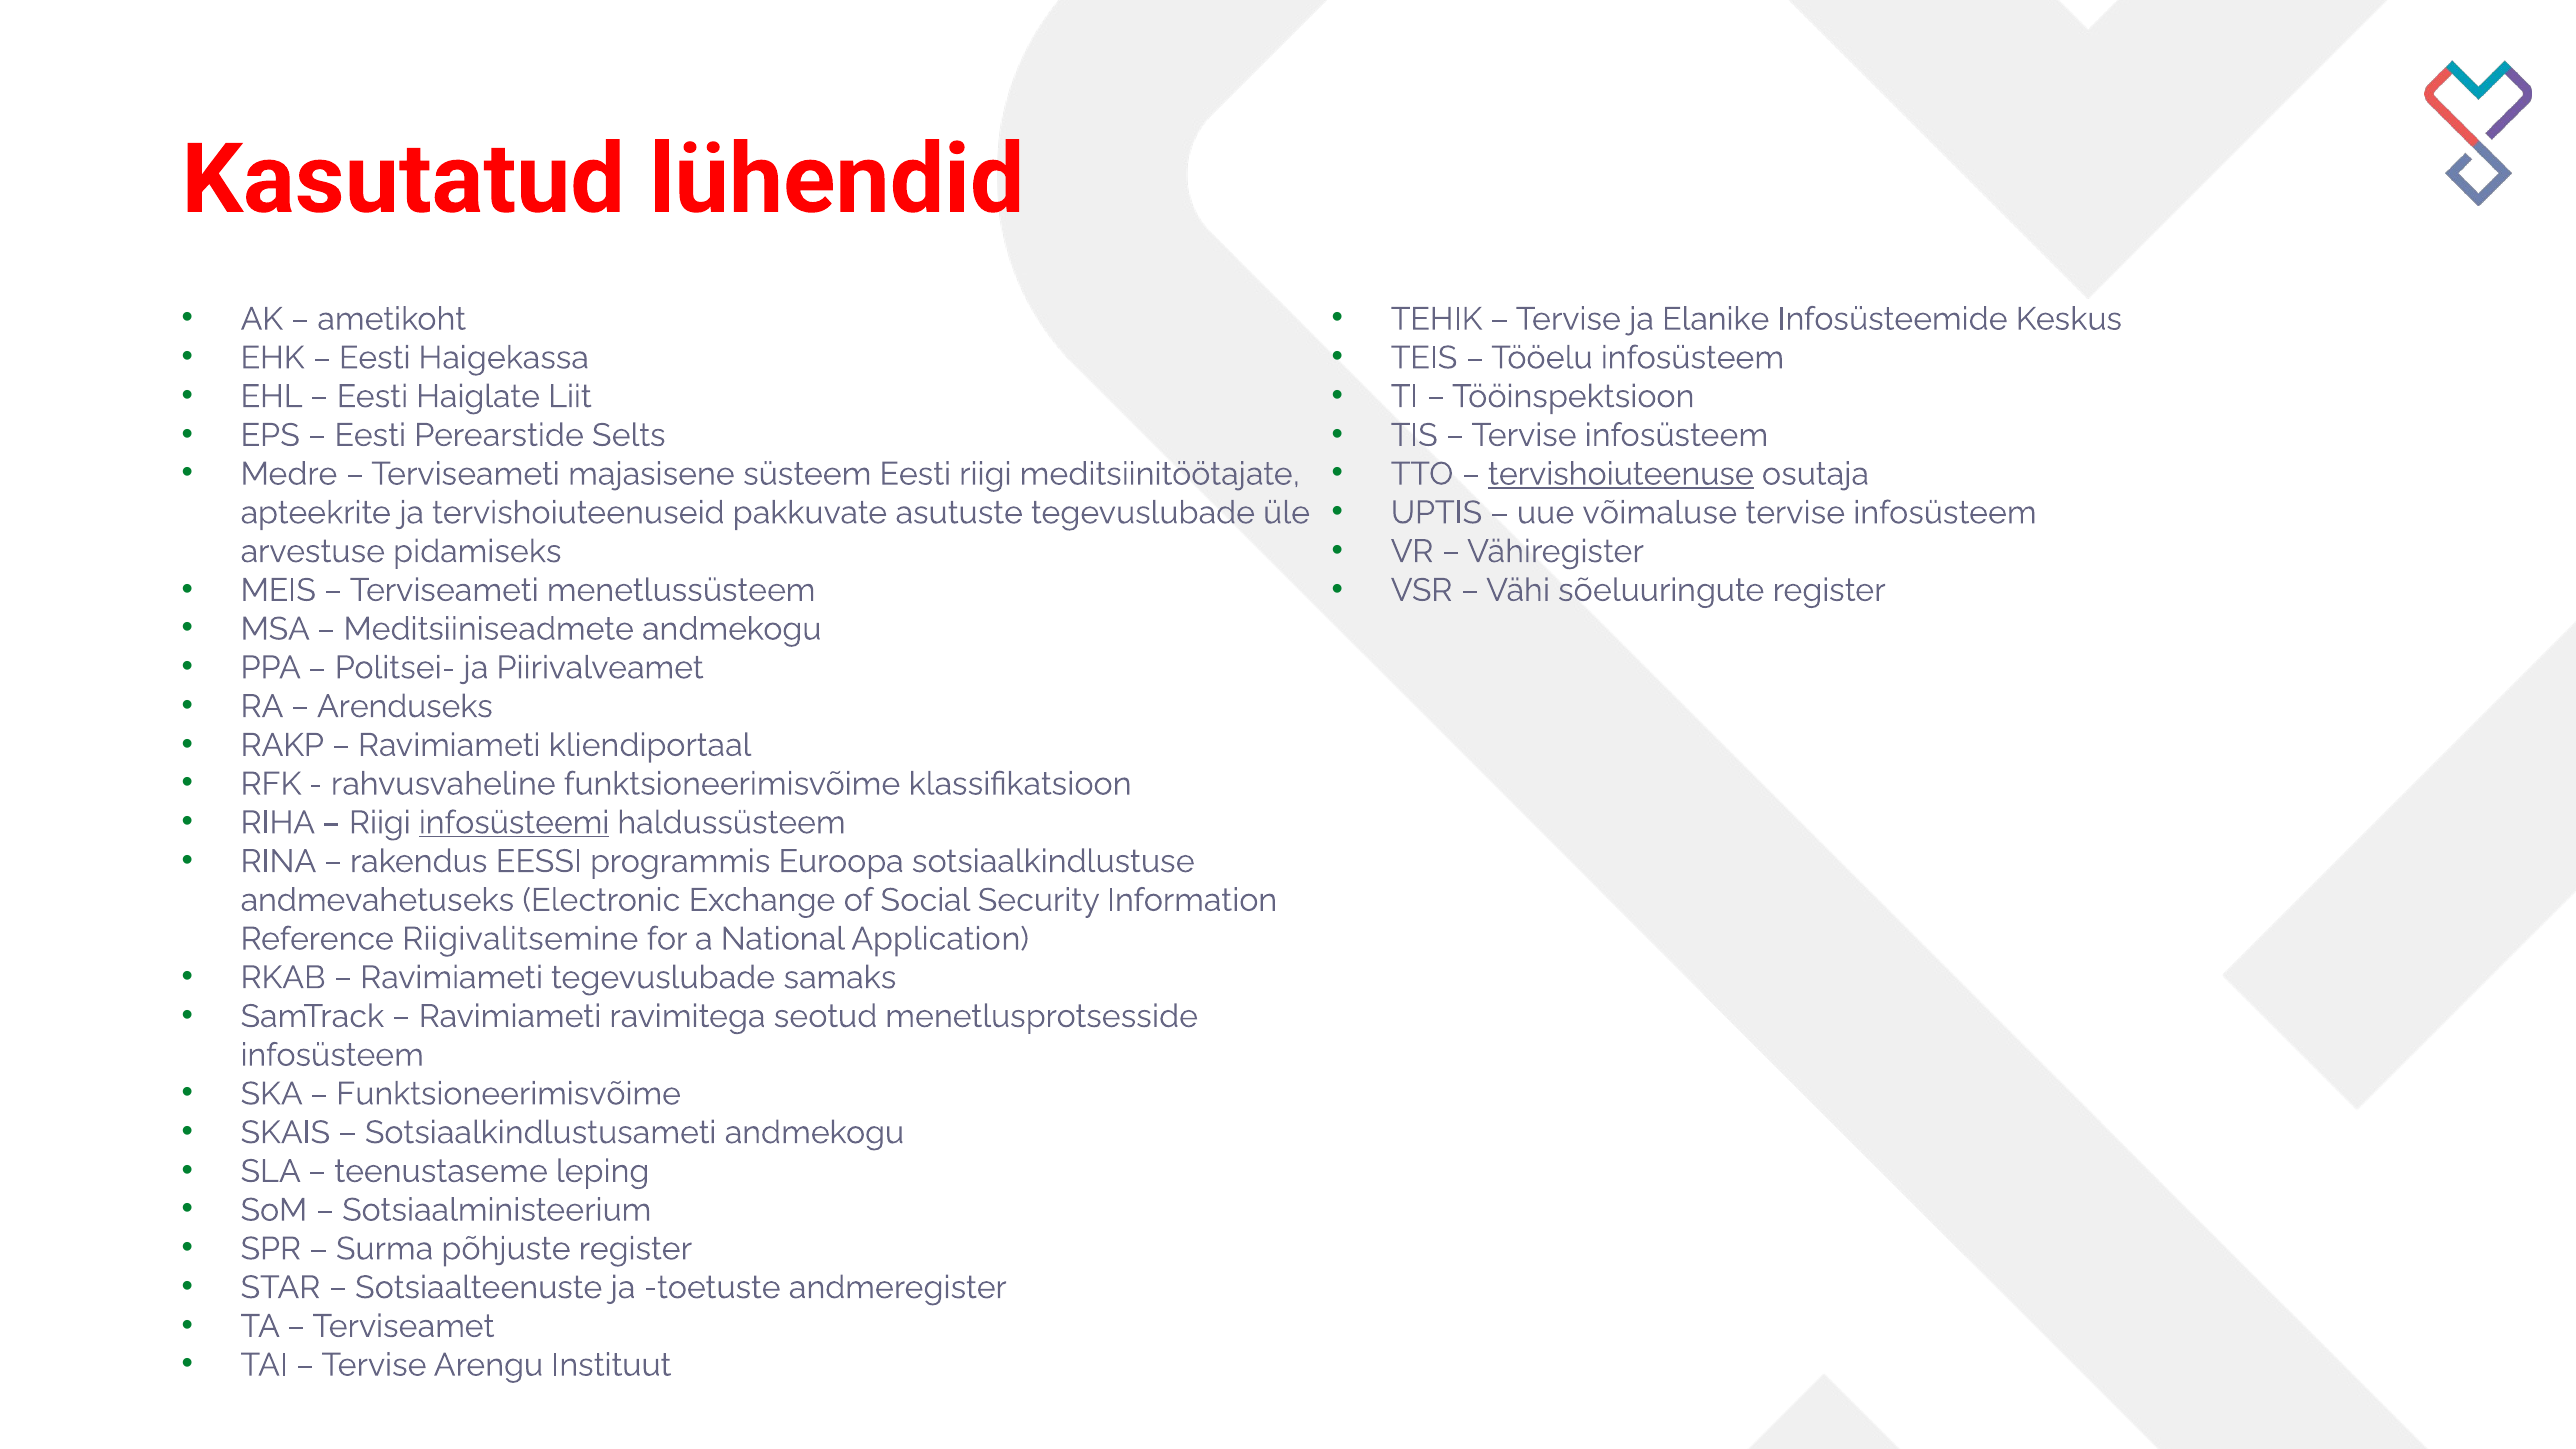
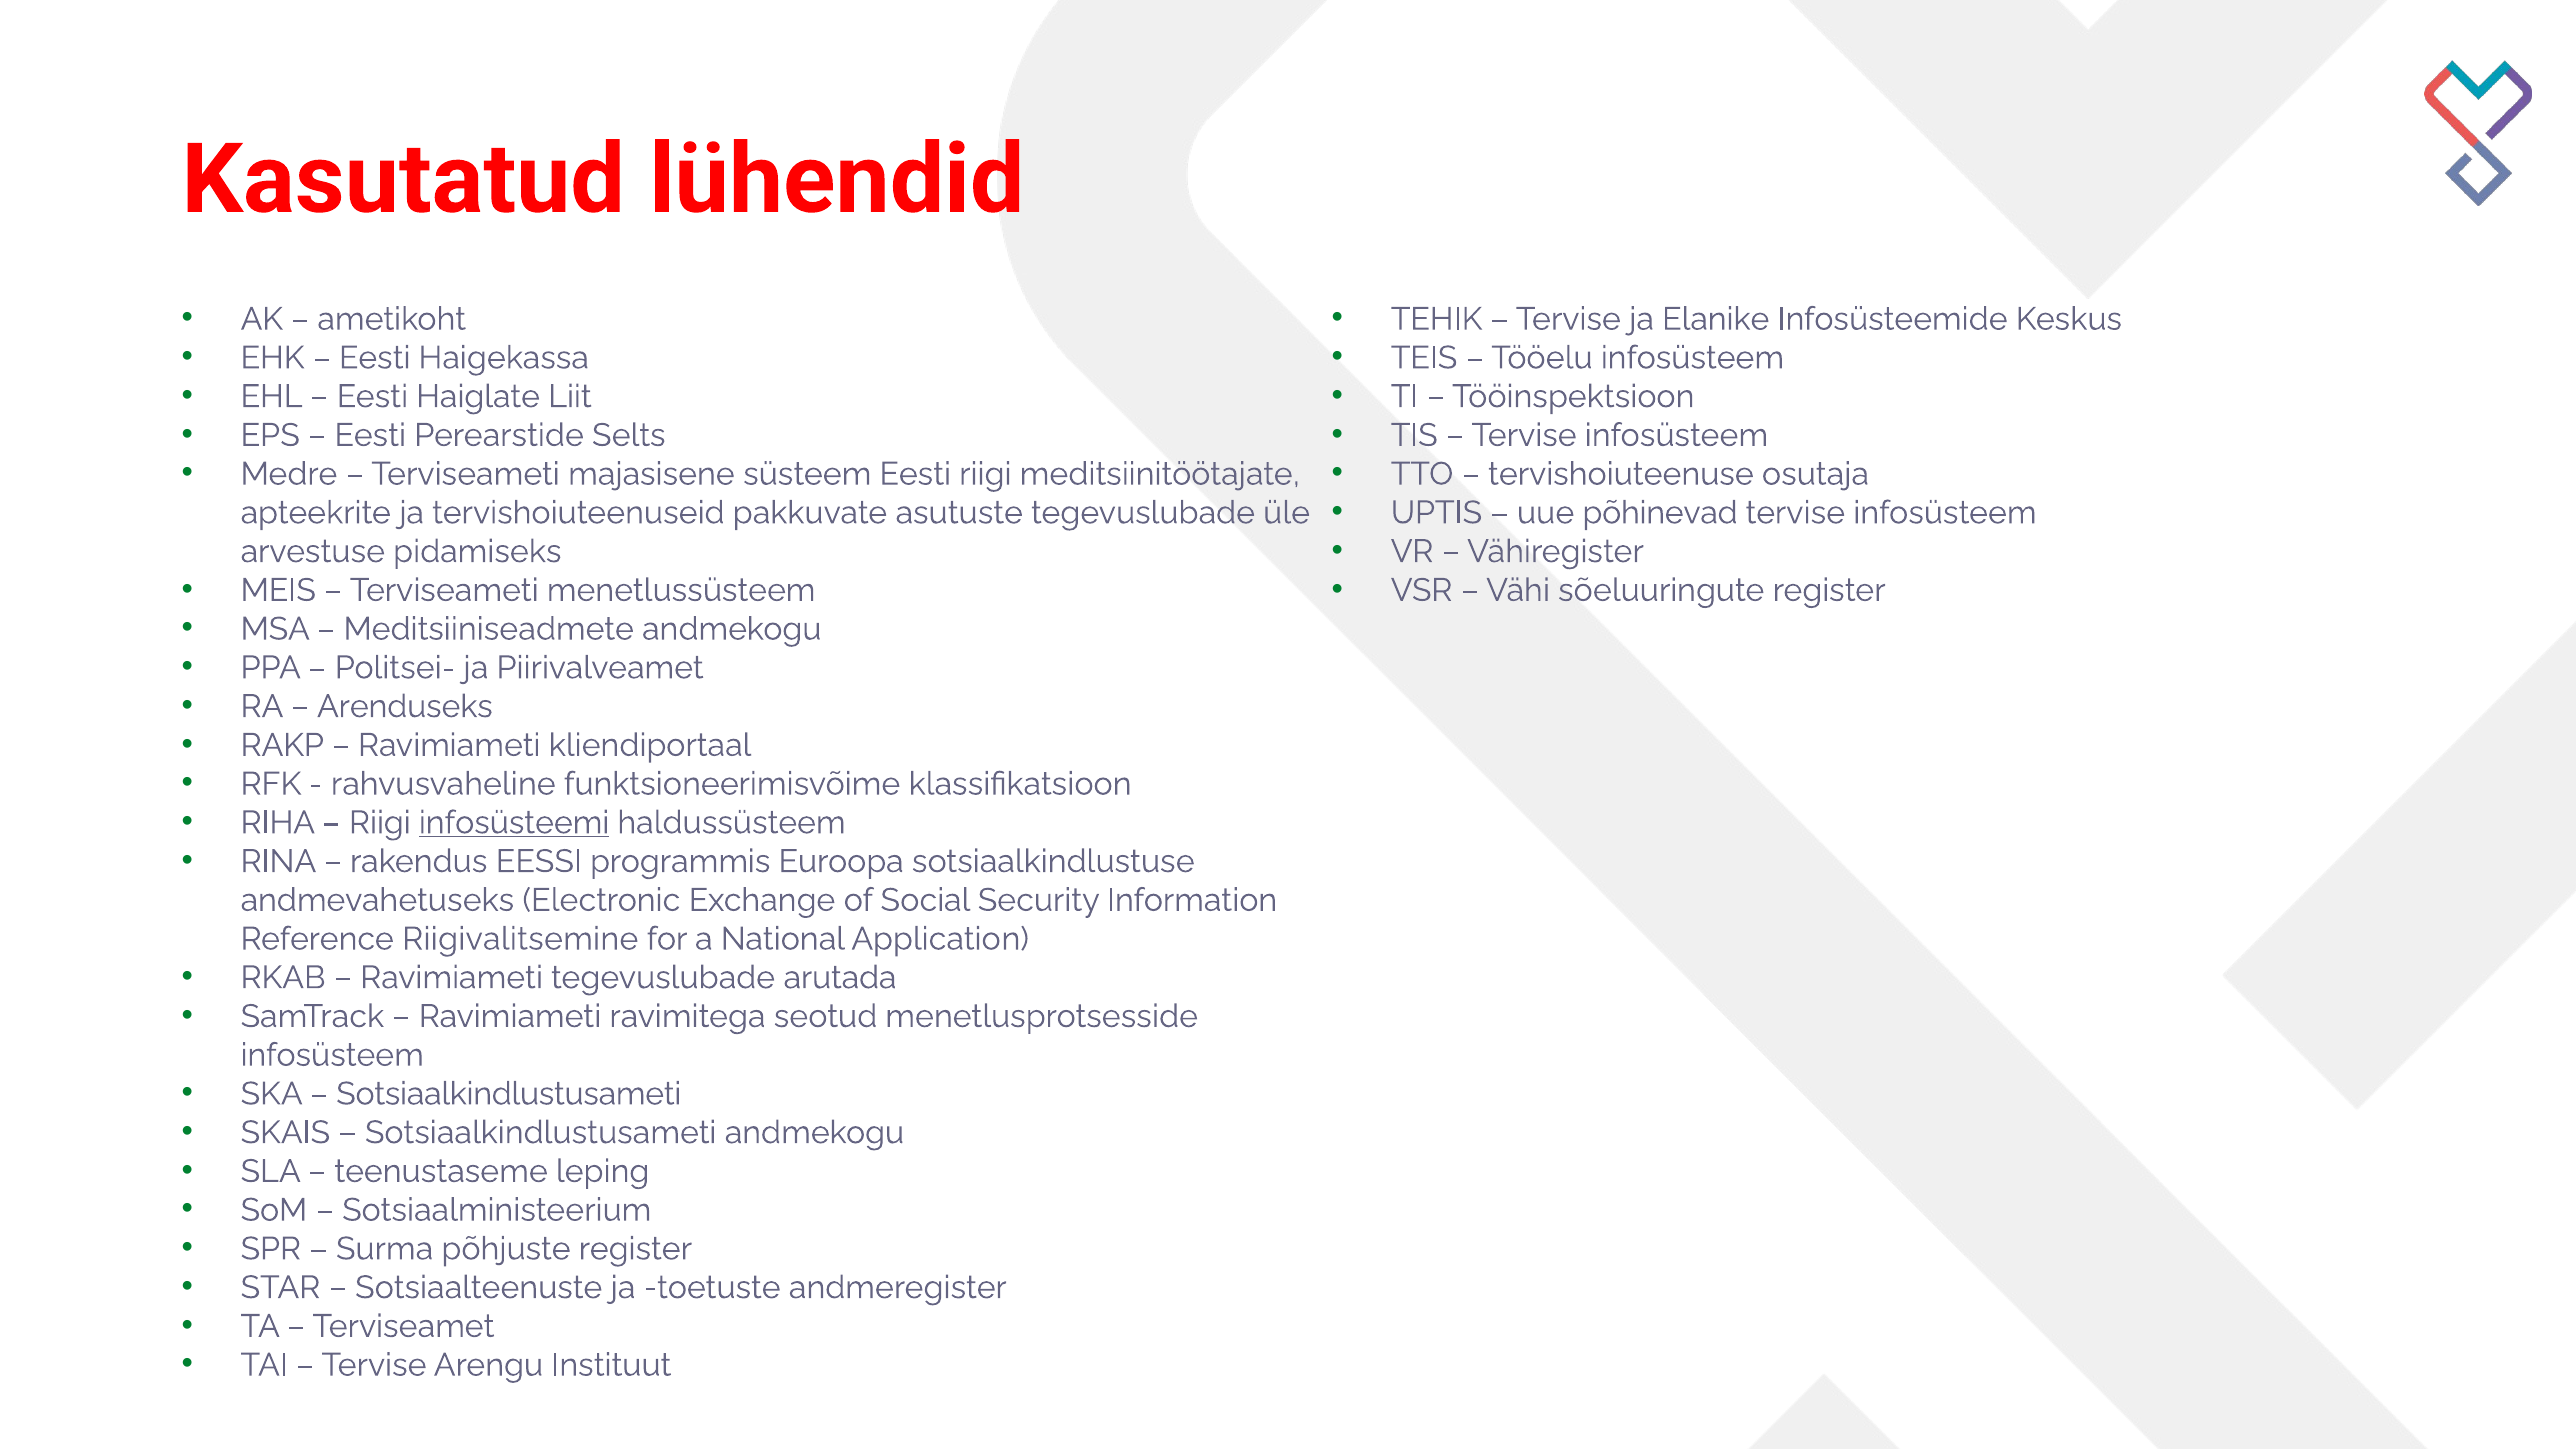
tervishoiuteenuse underline: present -> none (1621, 474)
võimaluse: võimaluse -> põhinevad (1660, 513)
samaks: samaks -> arutada (840, 978)
Funktsioneerimisvõime: Funktsioneerimisvõime -> Sotsiaalkindlustusameti (509, 1094)
